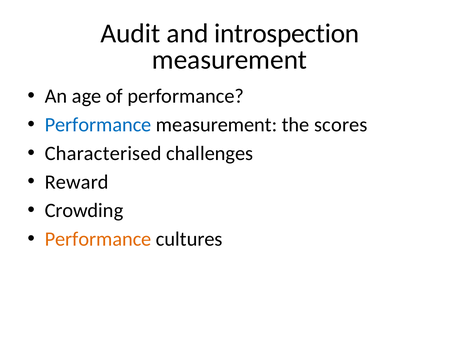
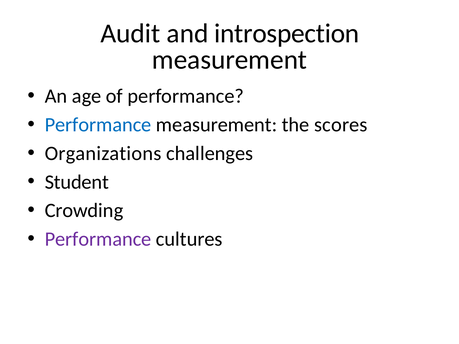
Characterised: Characterised -> Organizations (103, 153)
Reward: Reward -> Student (77, 182)
Performance colour: orange -> purple (98, 239)
